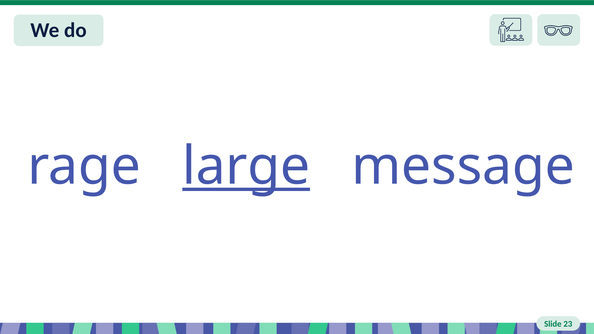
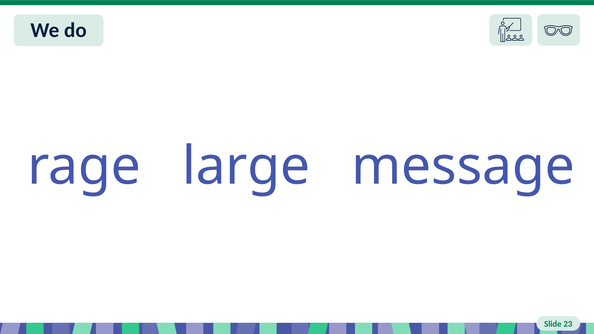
large underline: present -> none (246, 166)
